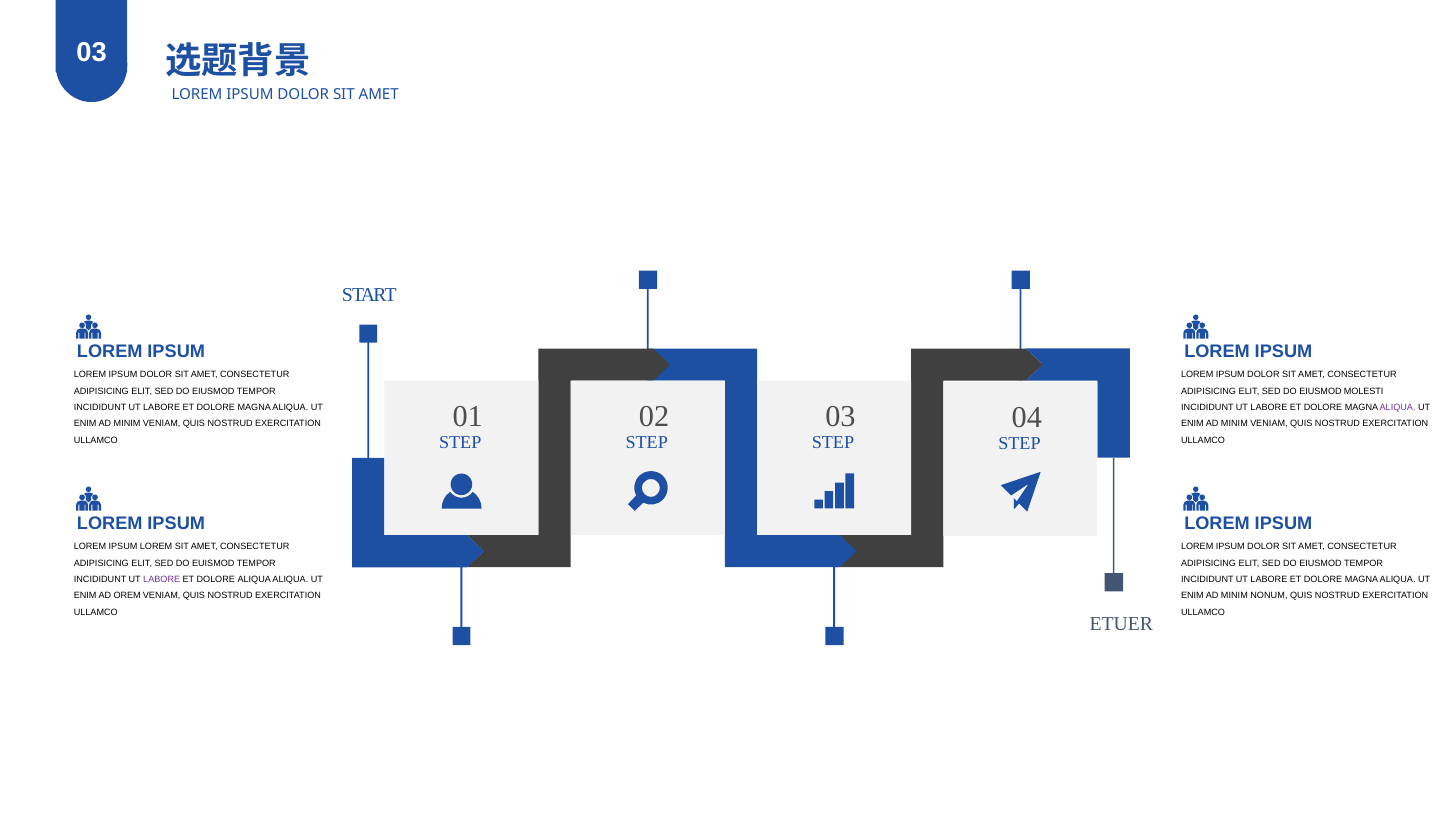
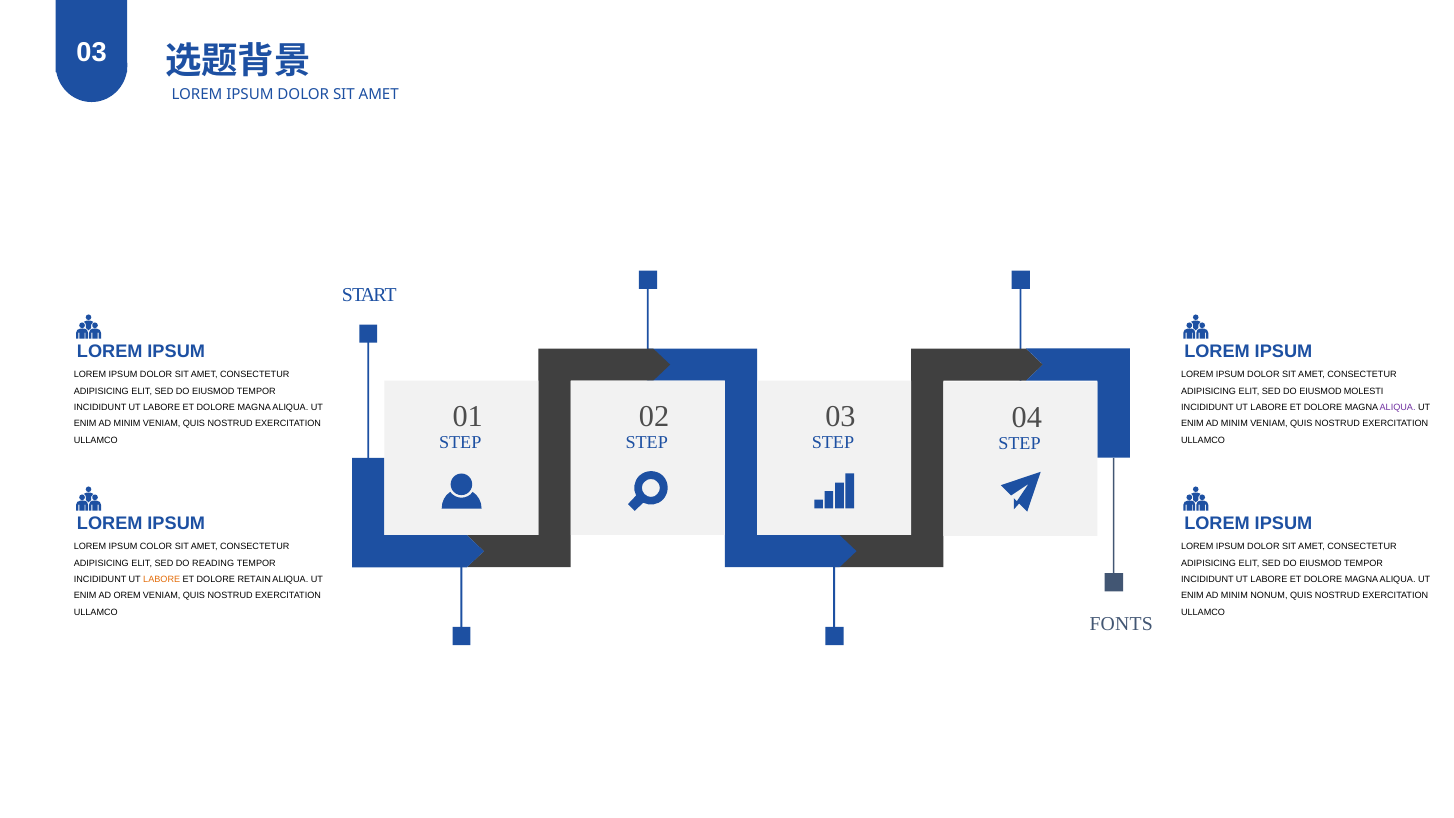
LOREM: LOREM -> COLOR (156, 547)
EUISMOD: EUISMOD -> READING (213, 563)
LABORE colour: purple -> orange (162, 579)
DOLORE ALIQUA: ALIQUA -> RETAIN (254, 579)
ETUER: ETUER -> FONTS (1121, 624)
